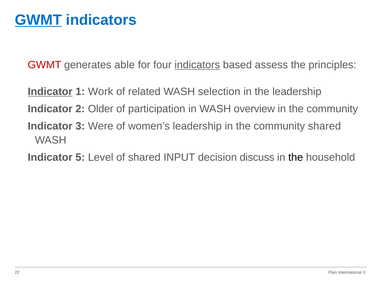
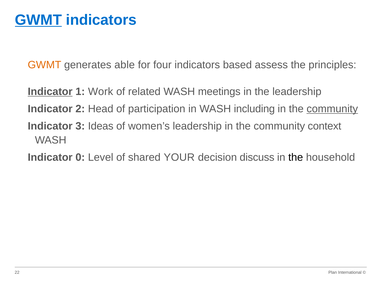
GWMT colour: red -> orange (45, 65)
indicators underline: present -> none (197, 65)
selection: selection -> meetings (219, 91)
Older: Older -> Head (101, 109)
overview: overview -> including (254, 109)
community underline: none -> present (332, 109)
Were: Were -> Ideas (101, 126)
community shared: shared -> context (325, 126)
5: 5 -> 0 (80, 157)
INPUT: INPUT -> YOUR (179, 157)
